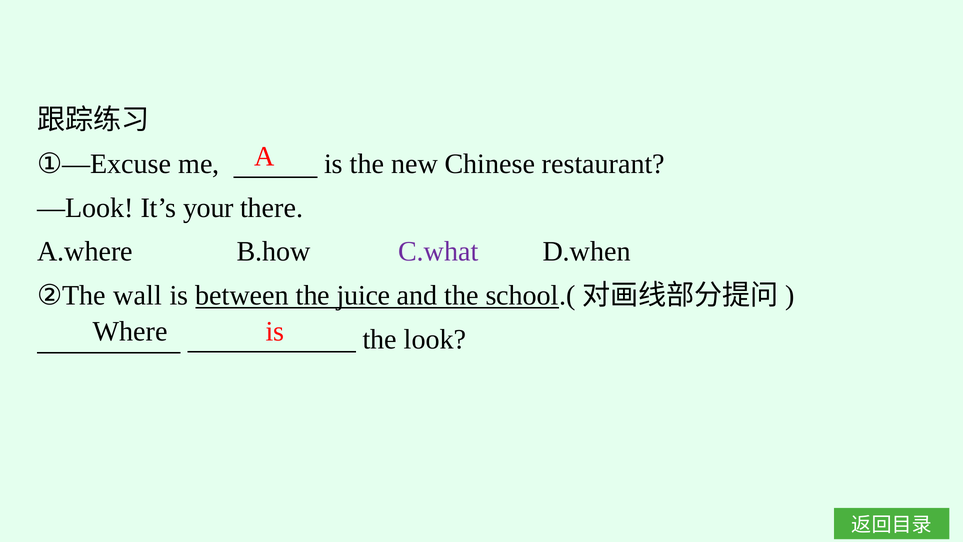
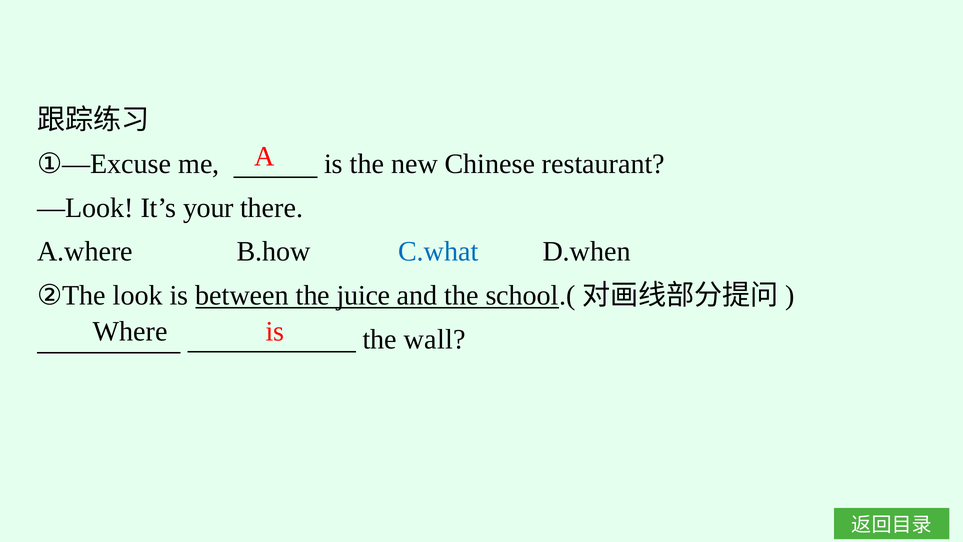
C.what colour: purple -> blue (438, 251)
wall: wall -> look (138, 295)
look: look -> wall (435, 339)
